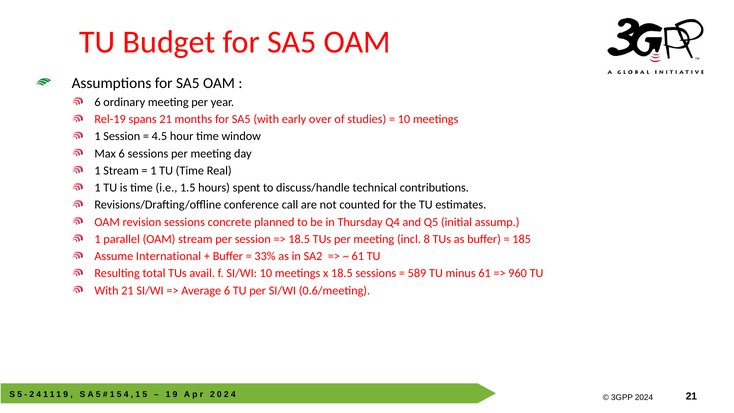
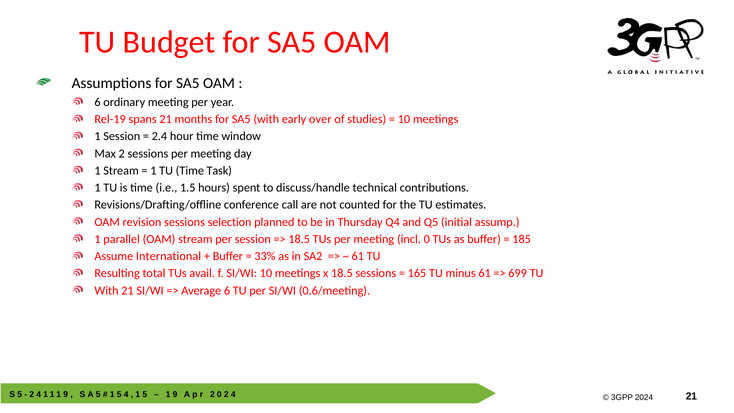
4.5: 4.5 -> 2.4 (159, 136)
Max 6: 6 -> 2 (122, 153)
Real: Real -> Task (219, 171)
concrete: concrete -> selection (230, 222)
incl 8: 8 -> 0 (427, 239)
589: 589 -> 165 (417, 273)
960: 960 -> 699 (518, 273)
